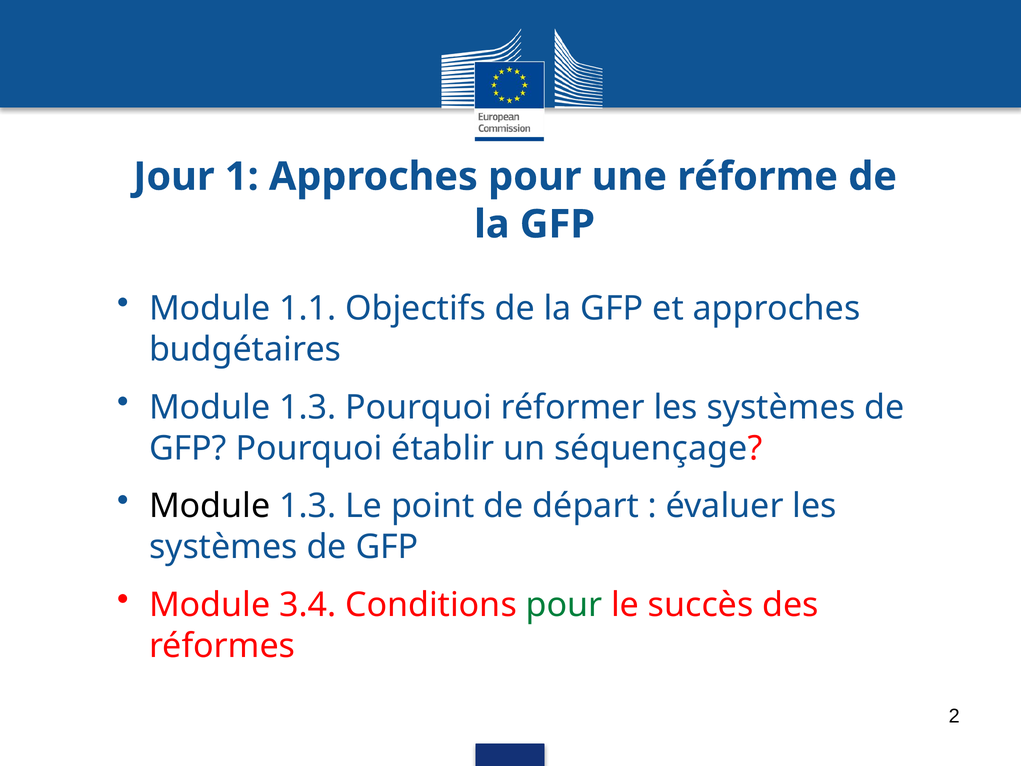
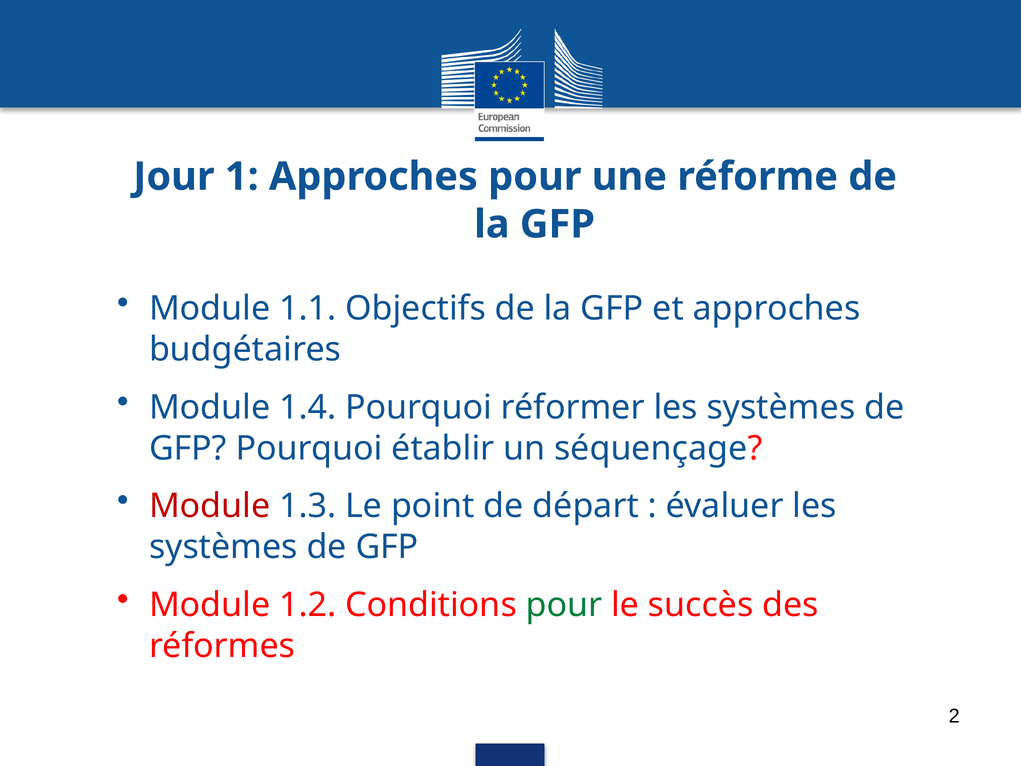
1.3: 1.3 -> 1.4 (308, 407)
Module colour: black -> red (210, 506)
3.4: 3.4 -> 1.2 (308, 605)
